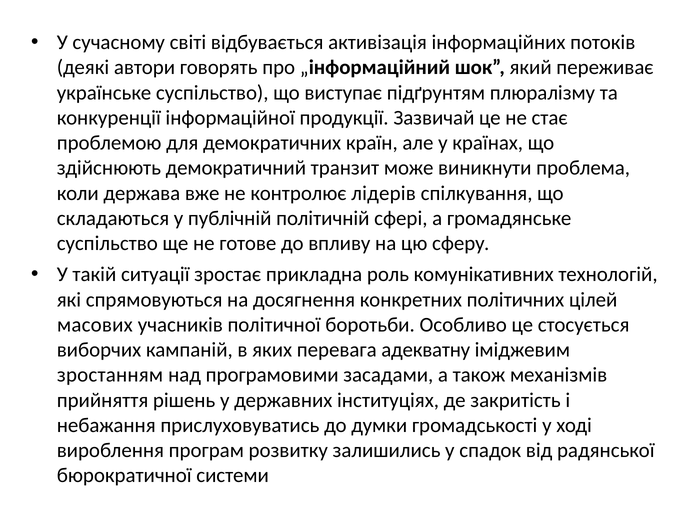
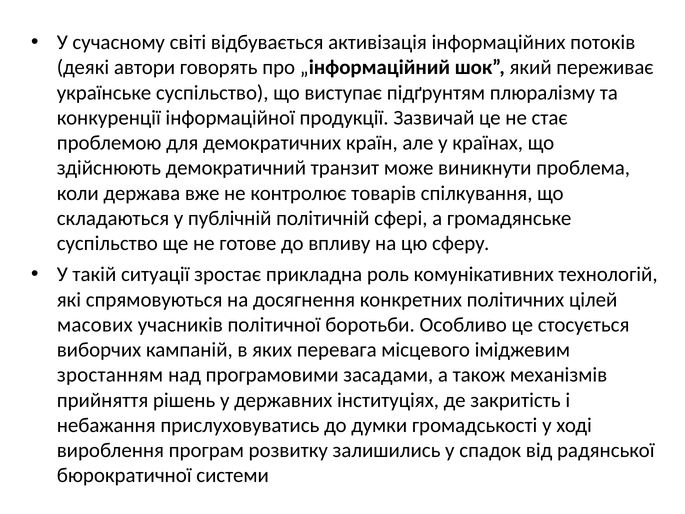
лідерів: лідерів -> товарів (384, 193)
адекватну: адекватну -> місцевого (426, 350)
